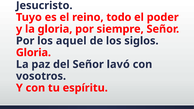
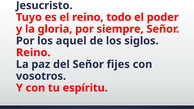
Gloria: Gloria -> Reino (33, 53)
lavó: lavó -> fijes (118, 64)
